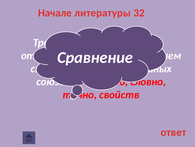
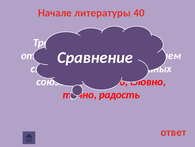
32: 32 -> 40 (139, 13)
свойств: свойств -> радость (119, 94)
